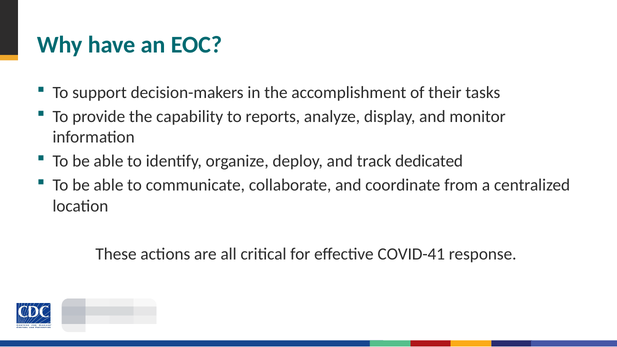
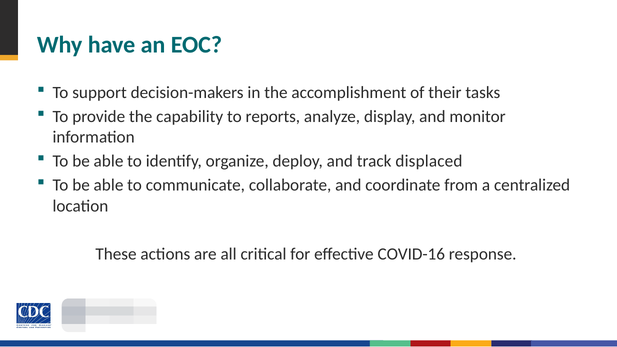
dedicated: dedicated -> displaced (429, 161)
COVID-41: COVID-41 -> COVID-16 (411, 254)
